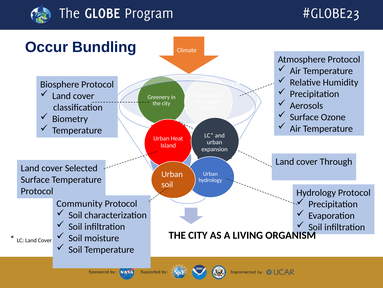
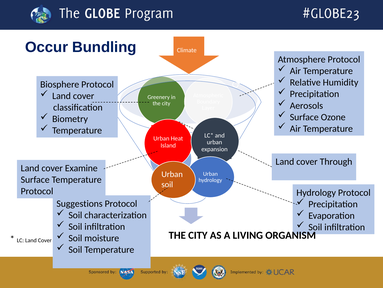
Selected: Selected -> Examine (81, 168)
Community: Community -> Suggestions (80, 203)
